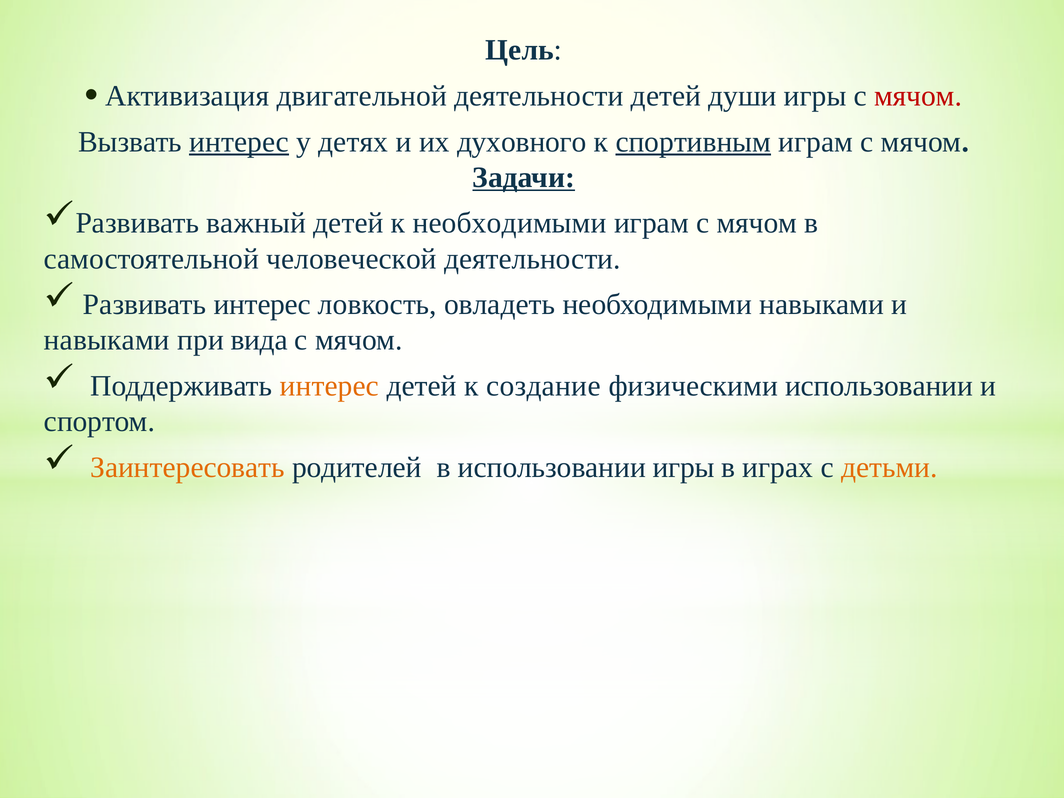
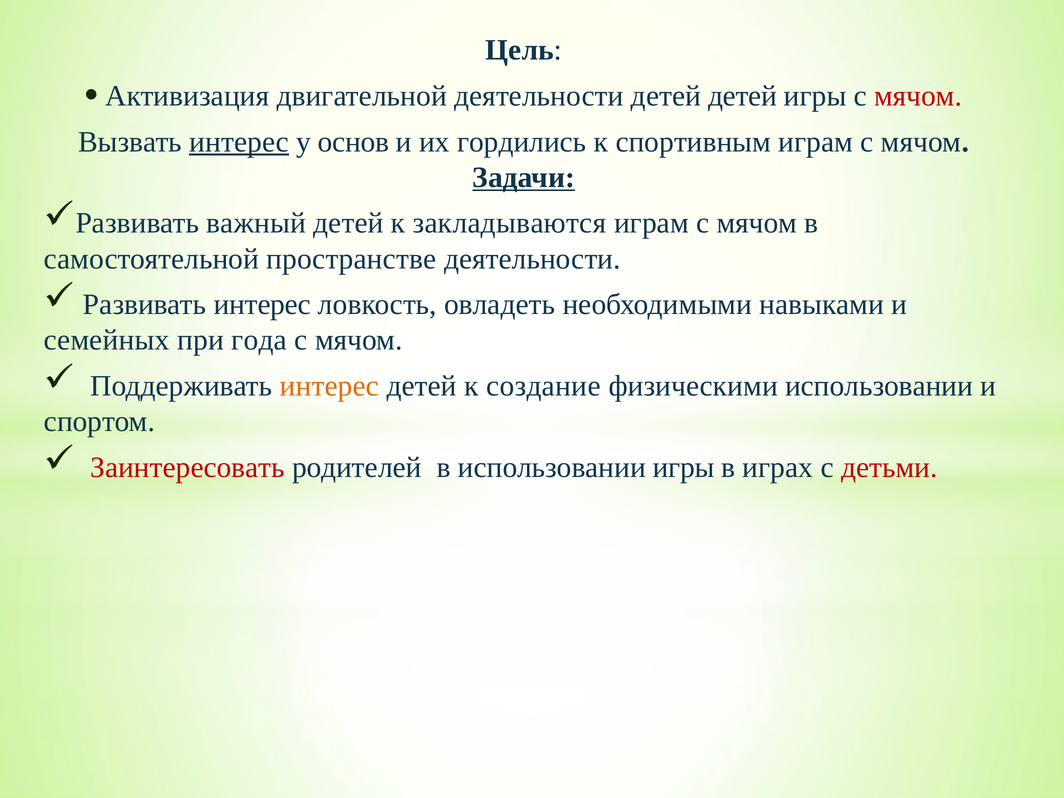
детей души: души -> детей (743, 96)
детях: детях -> основ (353, 142)
духовного: духовного -> гордились (522, 142)
спортивным underline: present -> none (693, 142)
к необходимыми: необходимыми -> закладываются (510, 223)
человеческой: человеческой -> пространстве (351, 259)
навыками: навыками -> семейных (107, 340)
вида: вида -> года (259, 340)
Заинтересовать colour: orange -> red (188, 467)
детьми colour: orange -> red (889, 467)
